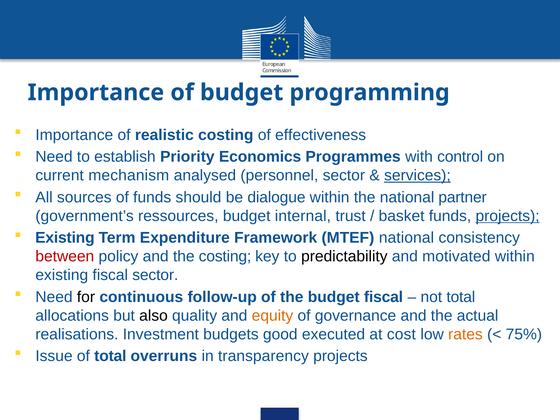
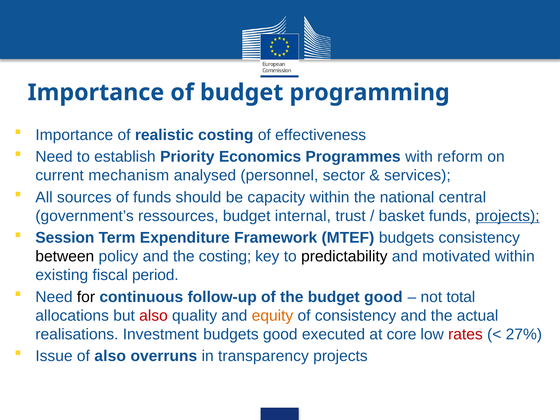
control: control -> reform (460, 157)
services underline: present -> none (417, 175)
dialogue: dialogue -> capacity (276, 197)
partner: partner -> central (462, 197)
Existing: Existing -> Session (65, 238)
MTEF national: national -> budgets (407, 238)
between colour: red -> black (65, 256)
fiscal sector: sector -> period (155, 275)
budget fiscal: fiscal -> good (383, 297)
also colour: black -> red (154, 316)
of governance: governance -> consistency (356, 316)
cost: cost -> core (402, 334)
rates colour: orange -> red (465, 334)
75%: 75% -> 27% (524, 334)
of total: total -> also (110, 356)
